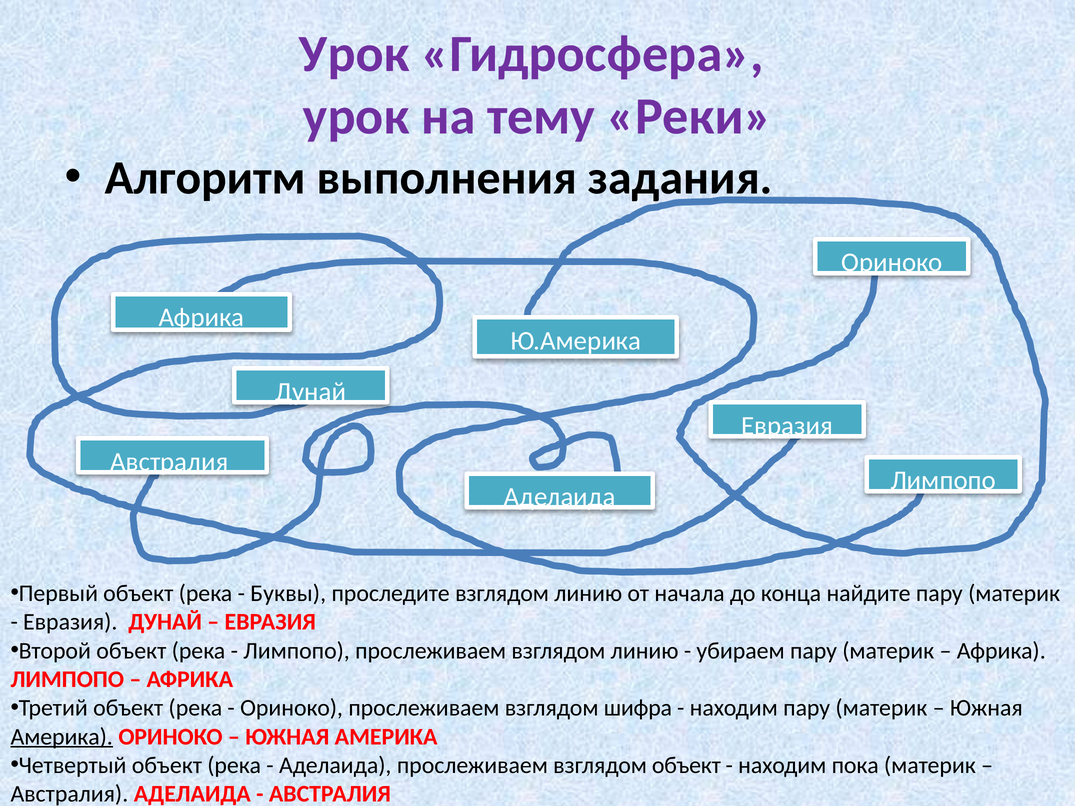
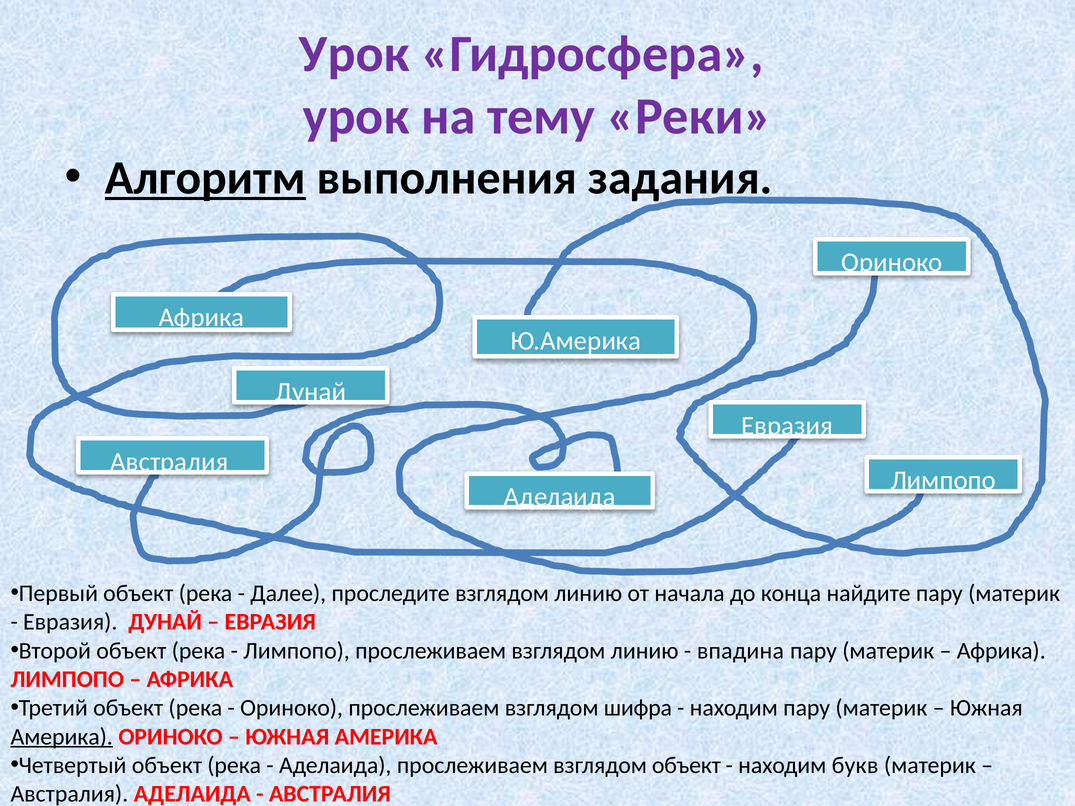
Алгоритм underline: none -> present (205, 178)
Буквы: Буквы -> Далее (288, 594)
убираем: убираем -> впадина (740, 651)
пока: пока -> букв (855, 766)
